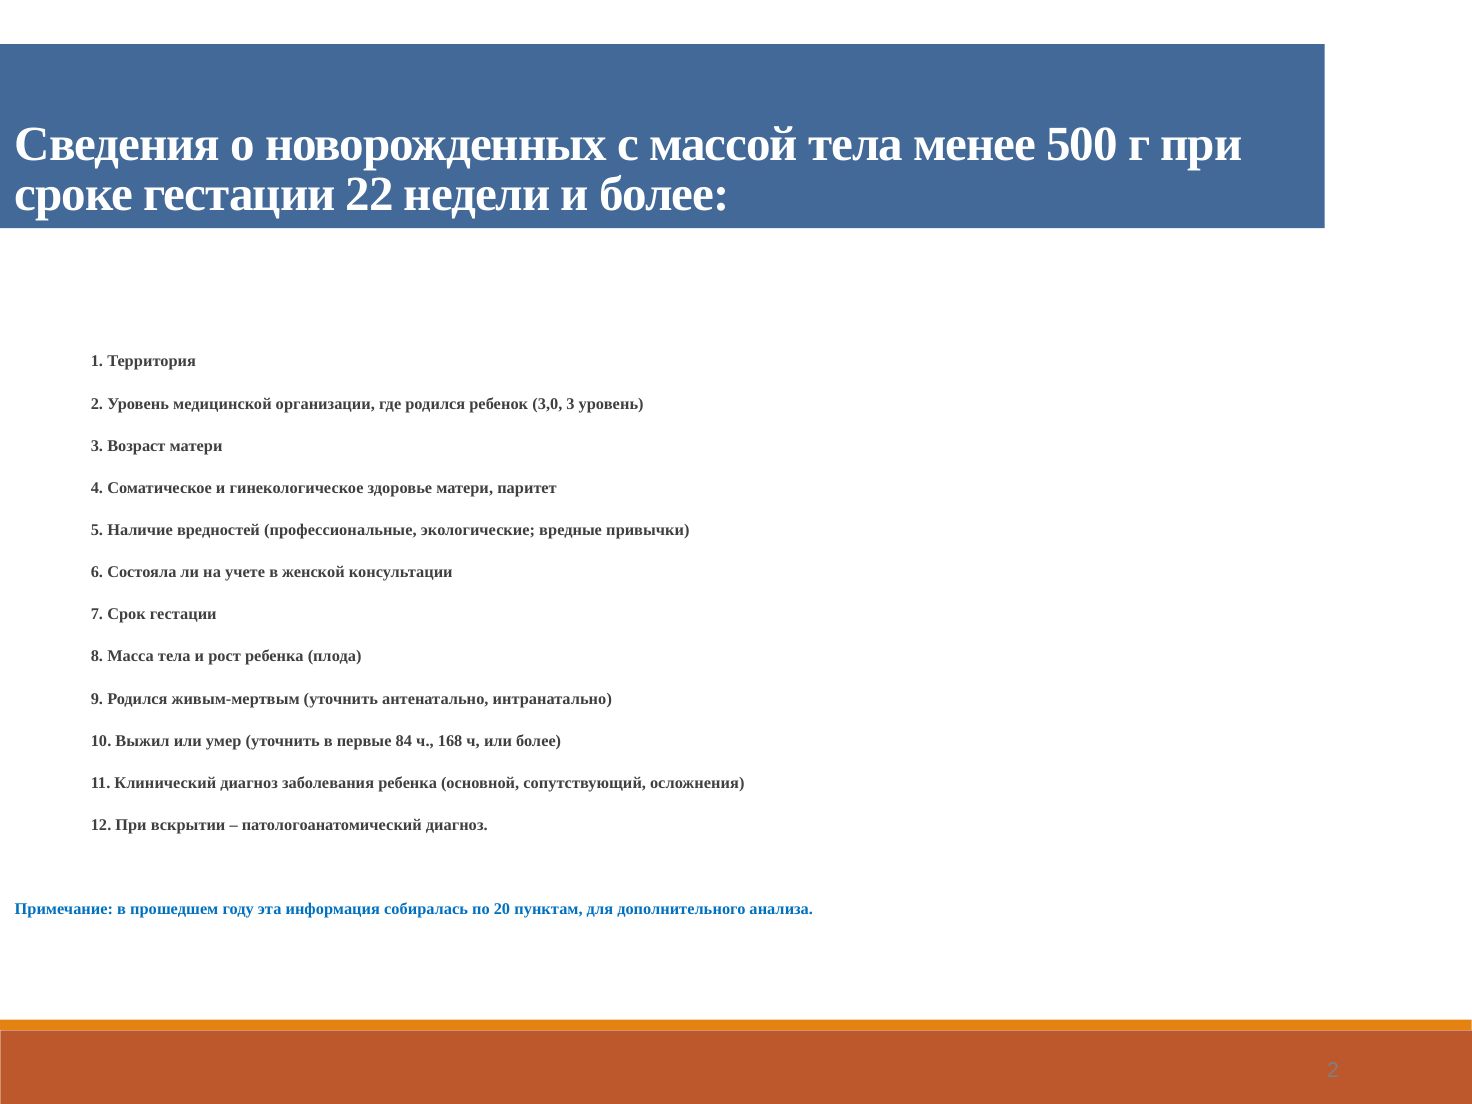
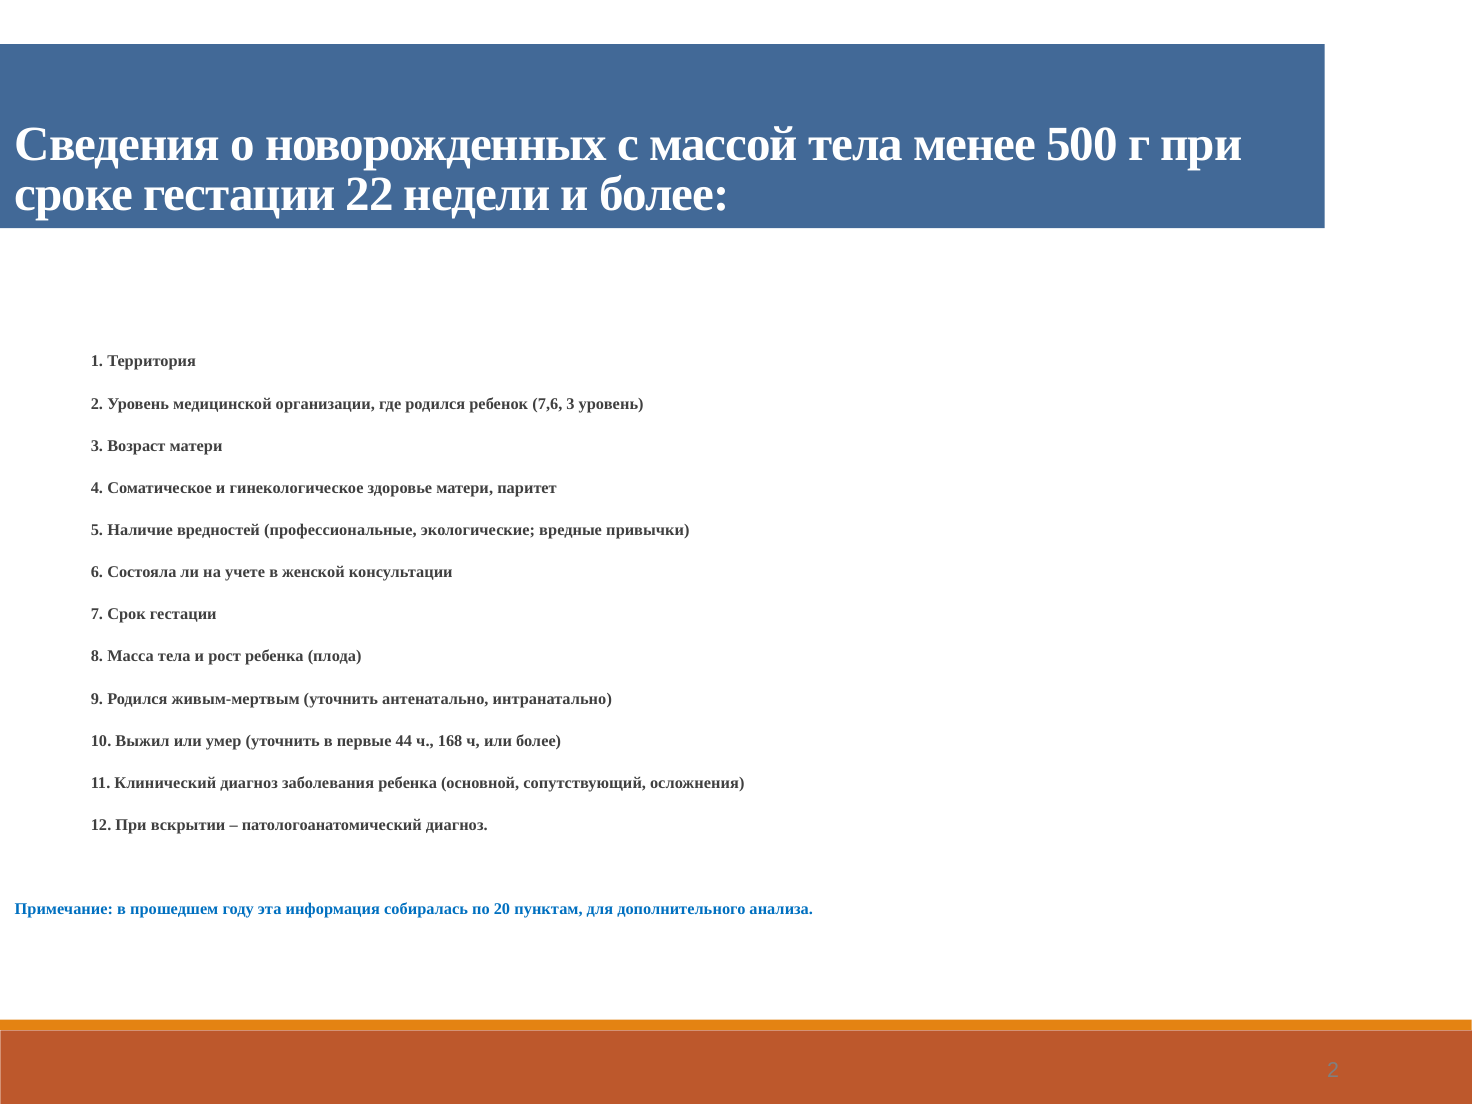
3,0: 3,0 -> 7,6 (547, 404)
84: 84 -> 44 (404, 741)
